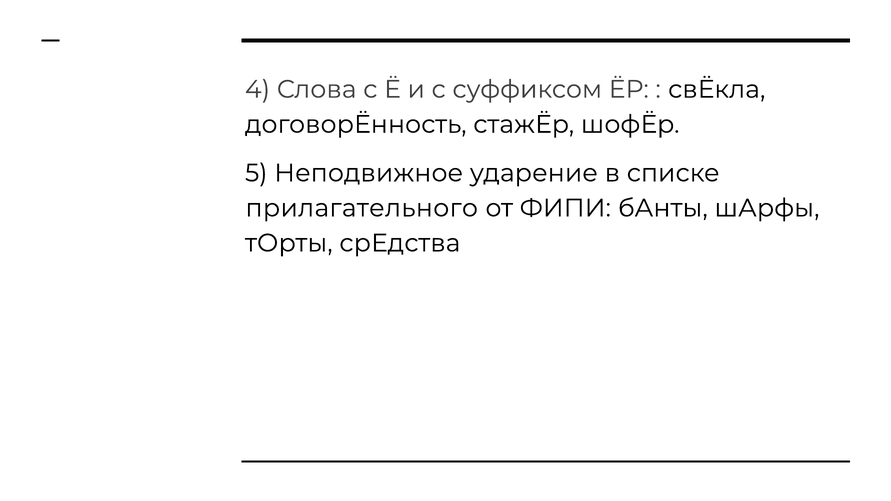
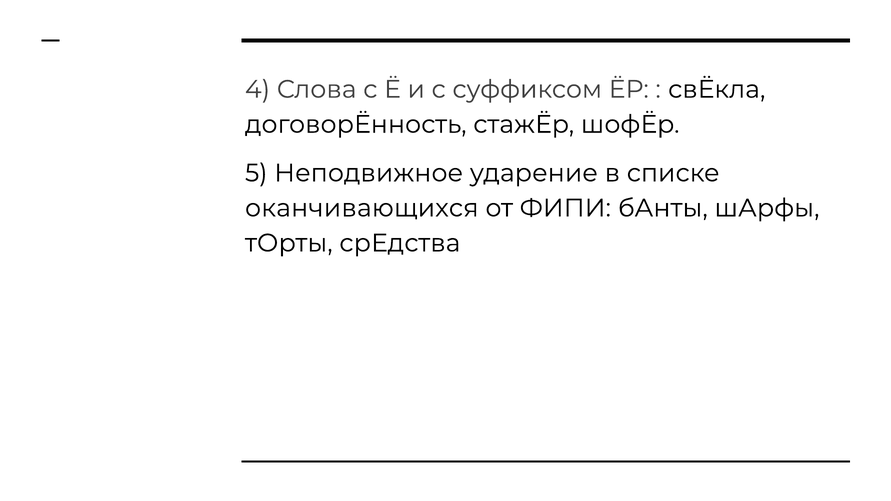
прилагательного: прилагательного -> оканчивающихся (362, 208)
